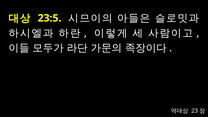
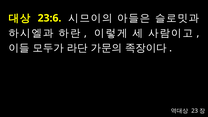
23:5: 23:5 -> 23:6 (50, 18)
